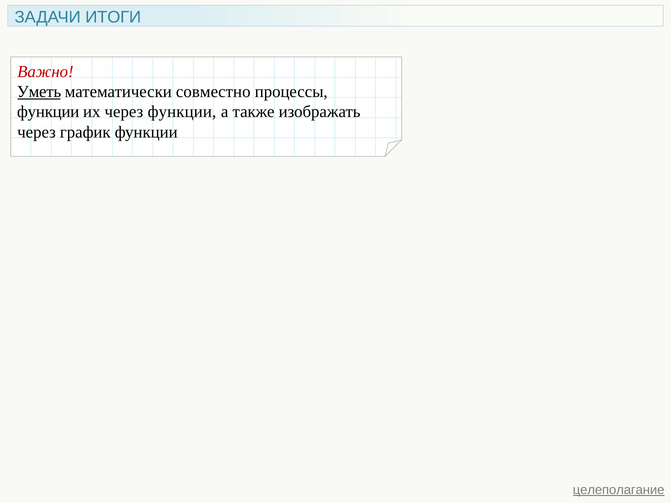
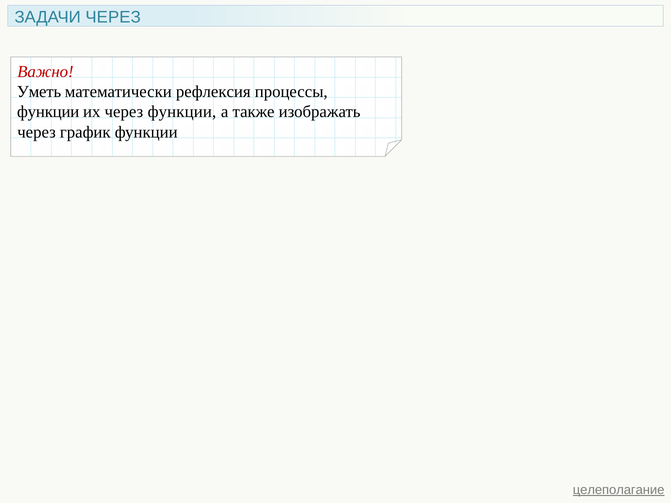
ЗАДАЧИ ИТОГИ: ИТОГИ -> ЧЕРЕЗ (113, 17)
Уметь underline: present -> none (39, 92)
совместно: совместно -> рефлексия (213, 92)
